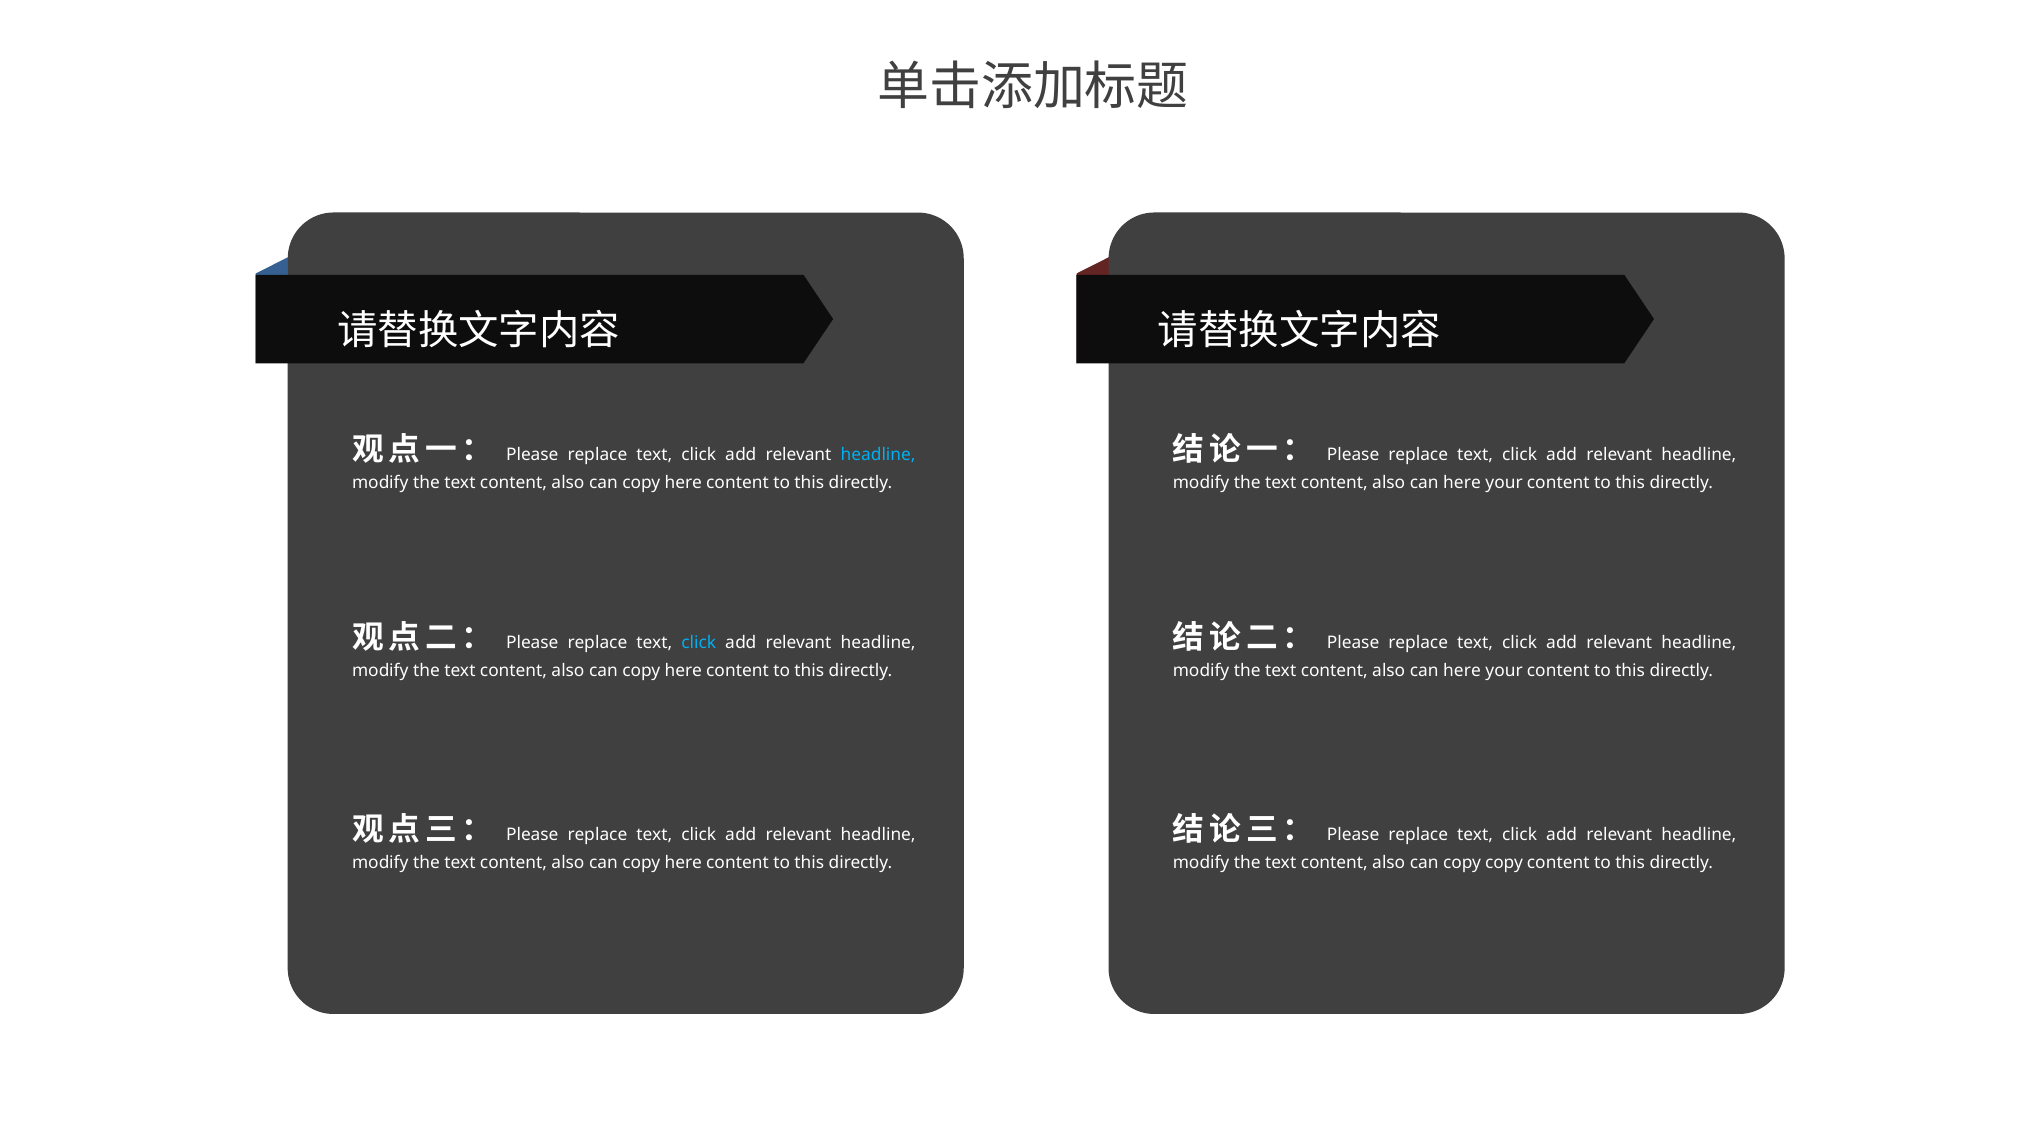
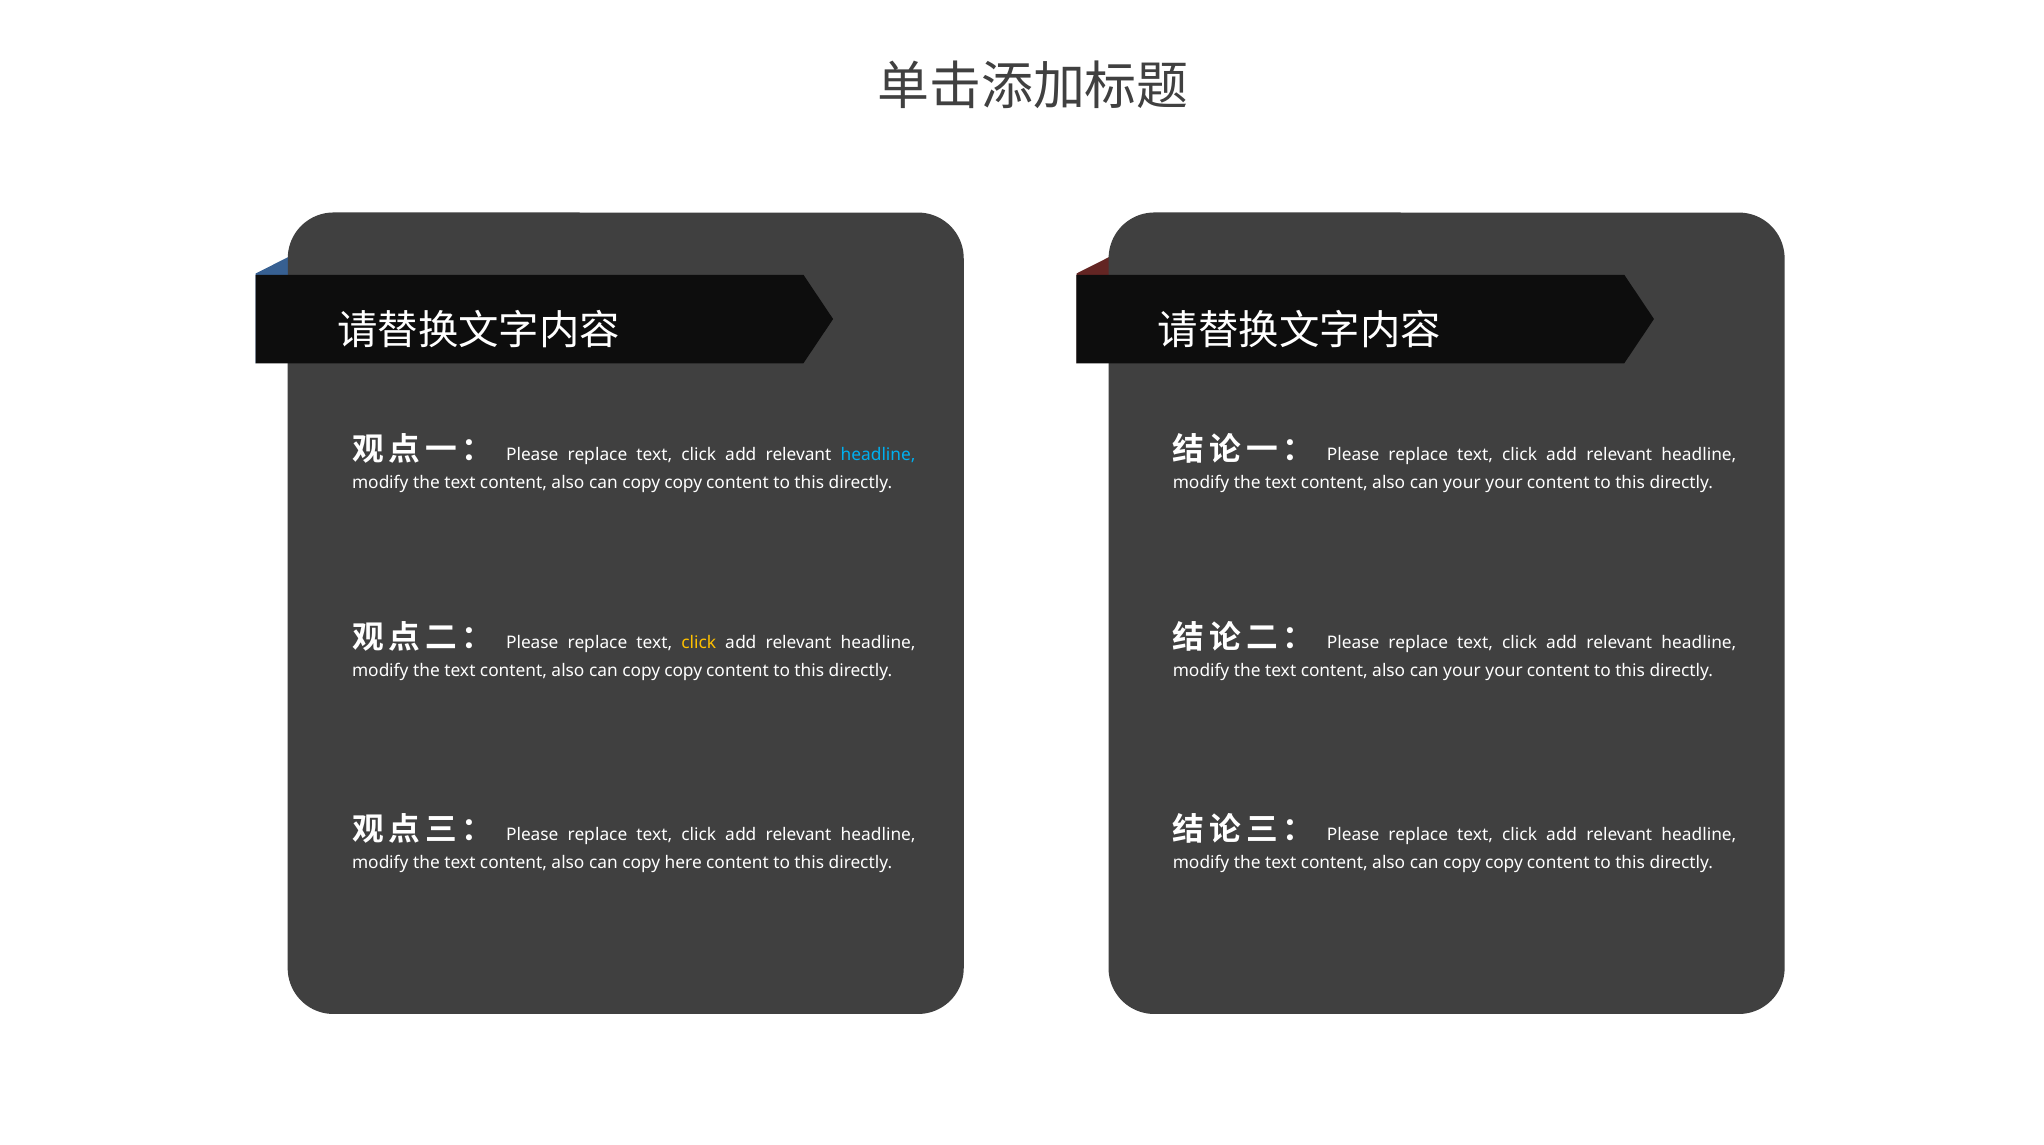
here: here -> copy (683, 482)
here: here -> your (1462, 482)
click colour: light blue -> yellow (699, 643)
here: here -> copy (683, 670)
here: here -> your (1462, 670)
